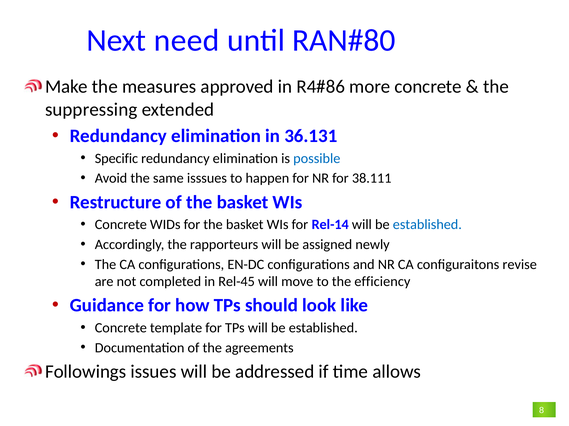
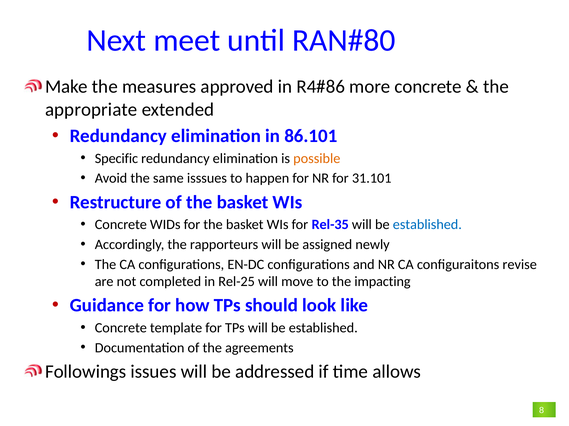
need: need -> meet (187, 41)
suppressing: suppressing -> appropriate (91, 110)
36.131: 36.131 -> 86.101 (311, 136)
possible colour: blue -> orange (317, 159)
38.111: 38.111 -> 31.101 (372, 179)
Rel-14: Rel-14 -> Rel-35 (330, 225)
Rel-45: Rel-45 -> Rel-25 (237, 282)
efficiency: efficiency -> impacting (382, 282)
